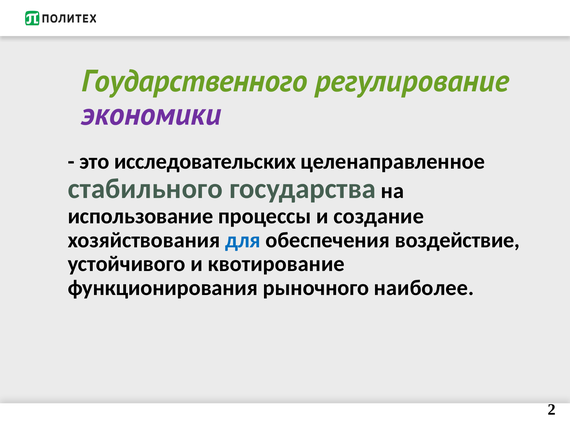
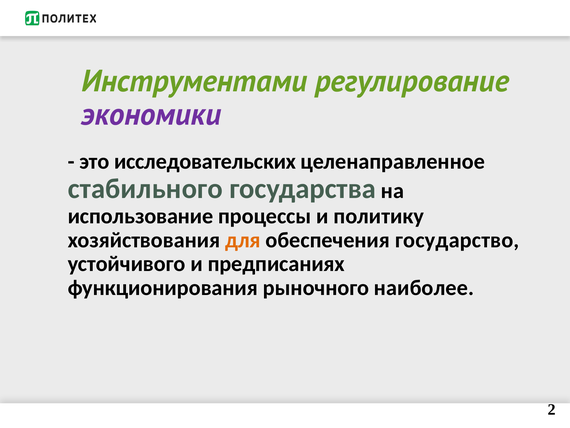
Гоударственного: Гоударственного -> Инструментами (194, 81)
создание: создание -> политику (379, 216)
для colour: blue -> orange (243, 240)
воздействие: воздействие -> государство (457, 240)
квотирование: квотирование -> предписаниях (276, 264)
